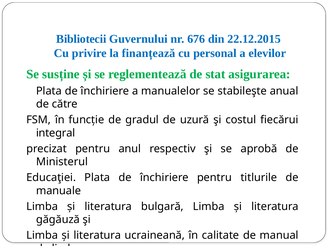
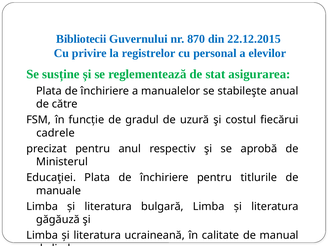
676: 676 -> 870 (196, 39)
finanțează: finanțează -> registrelor (149, 53)
integral: integral -> cadrele (55, 133)
